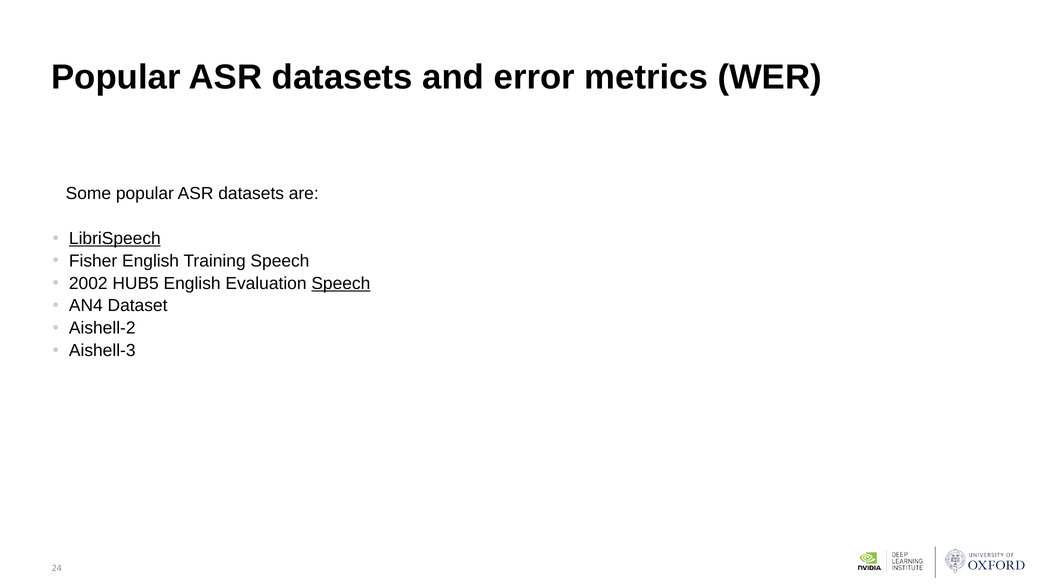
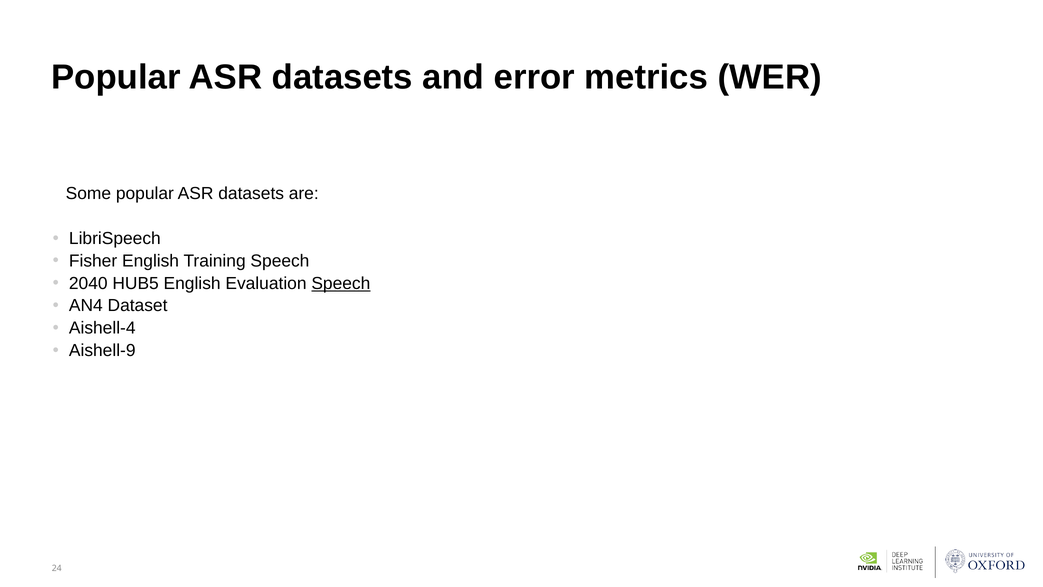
LibriSpeech underline: present -> none (115, 238)
2002: 2002 -> 2040 (88, 283)
Aishell-2: Aishell-2 -> Aishell-4 (102, 328)
Aishell-3: Aishell-3 -> Aishell-9 (102, 350)
